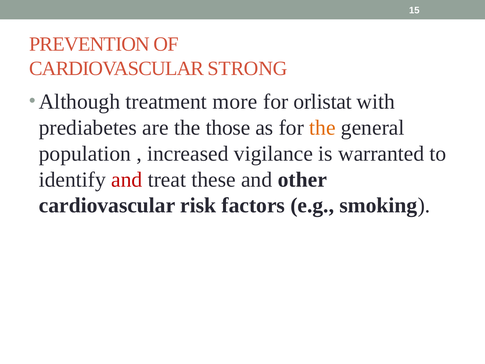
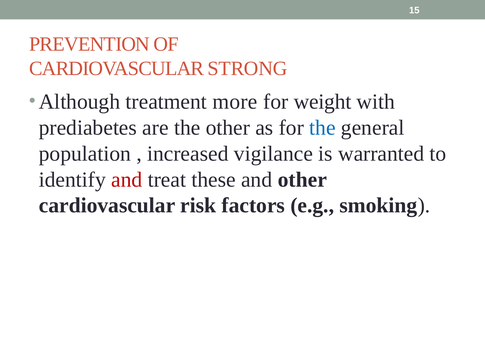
orlistat: orlistat -> weight (323, 102)
the those: those -> other (228, 128)
the colour: orange -> blue (322, 128)
